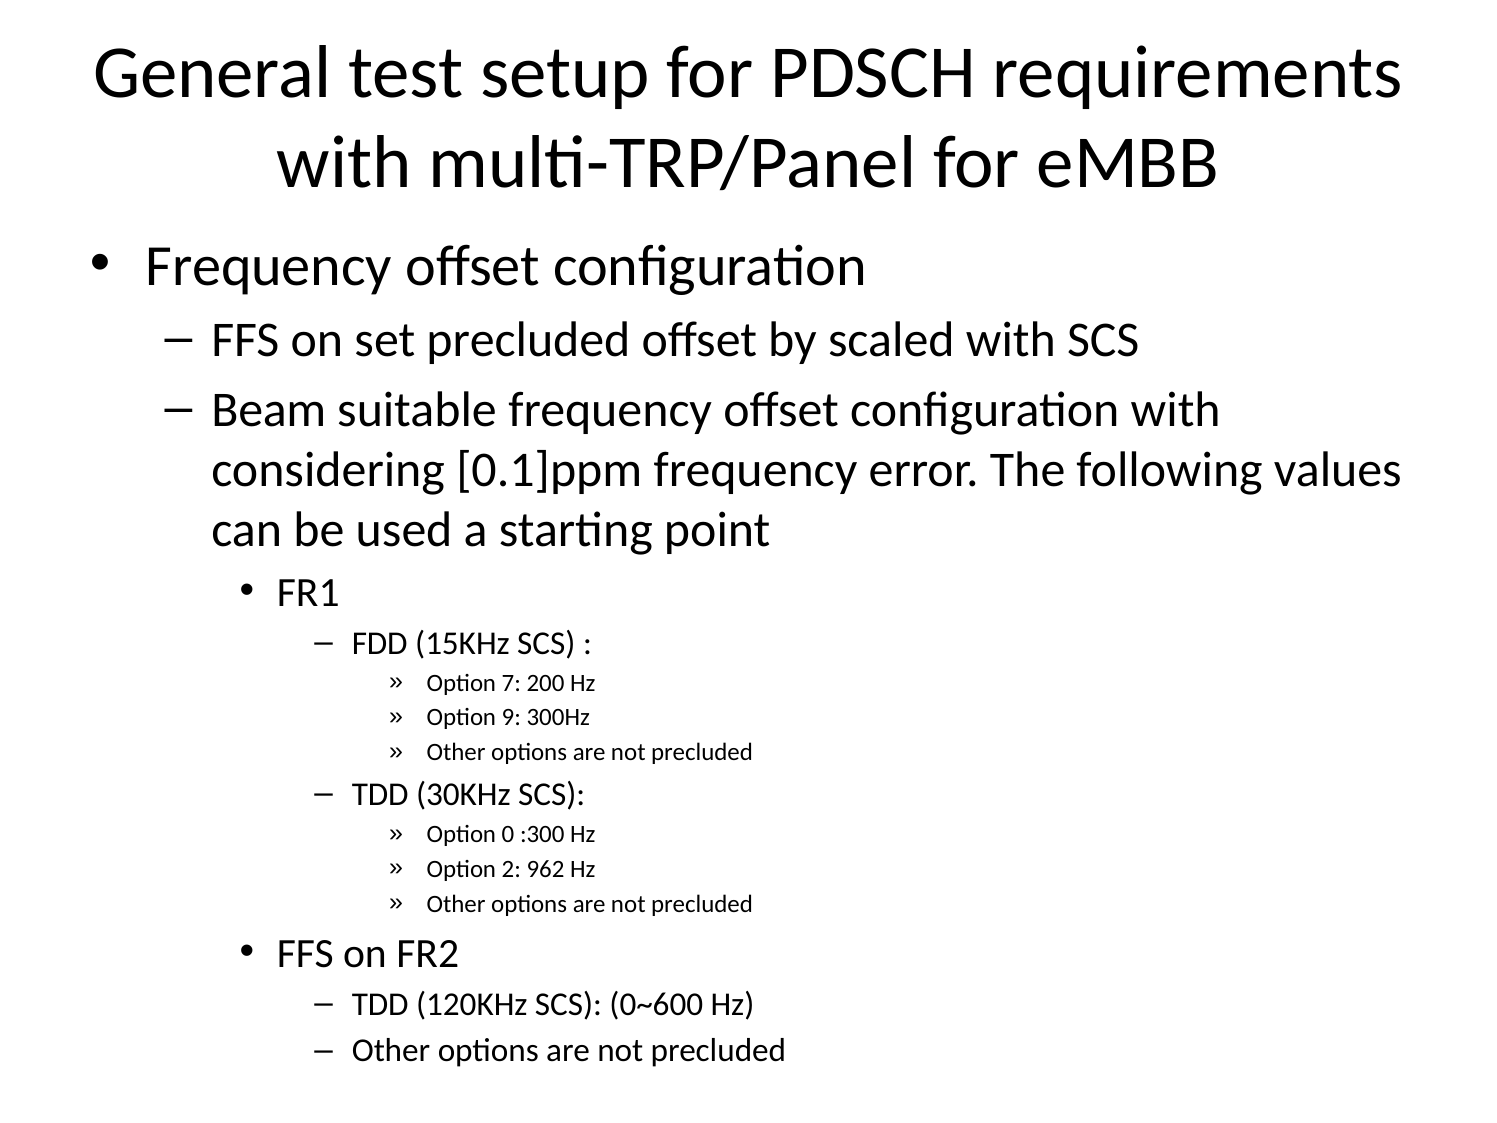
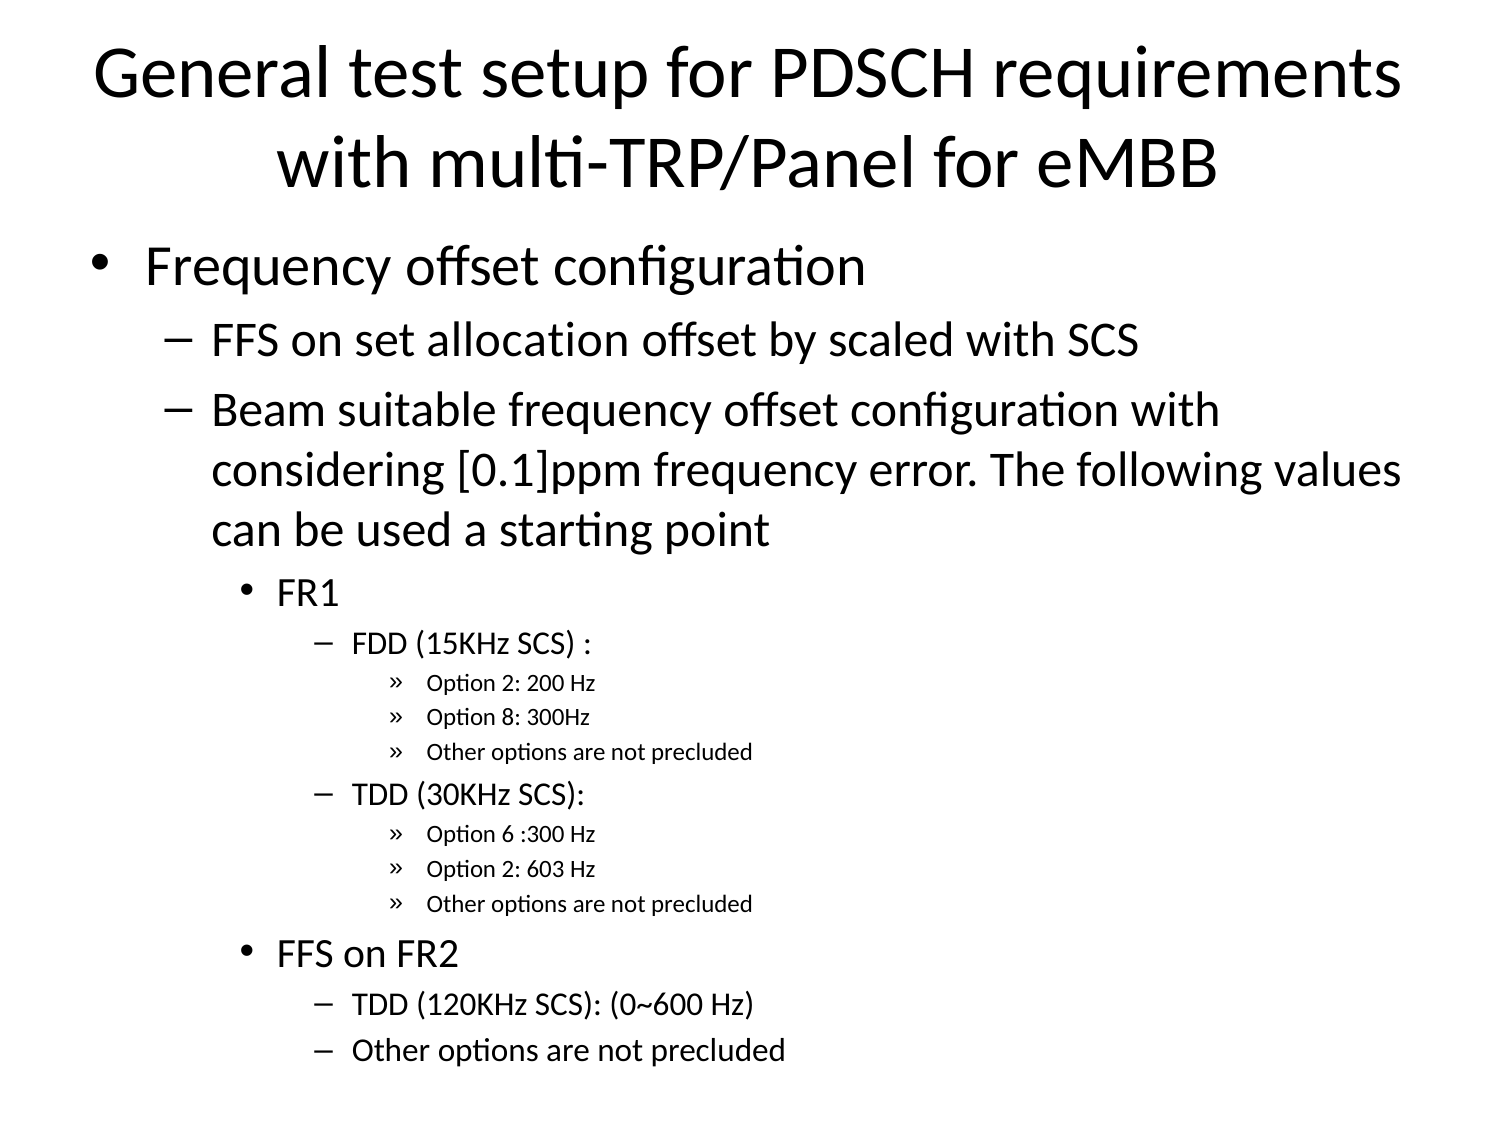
set precluded: precluded -> allocation (528, 340)
7: 7 -> 2 (511, 683)
9: 9 -> 8 (511, 718)
0: 0 -> 6 (508, 834)
962: 962 -> 603 (546, 869)
